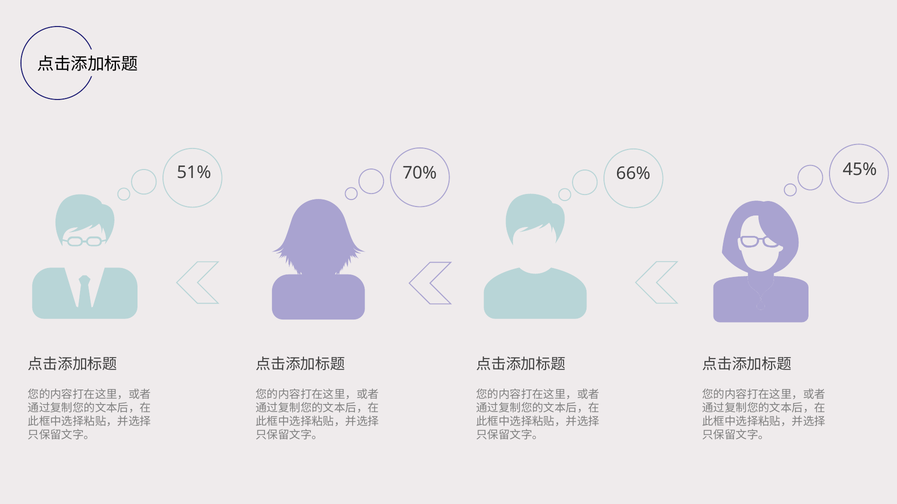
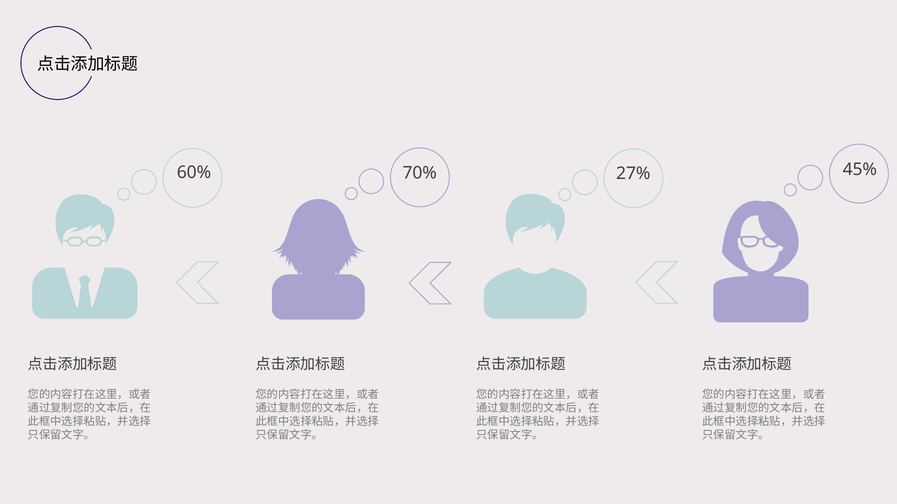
51%: 51% -> 60% (194, 173)
66%: 66% -> 27% (633, 174)
